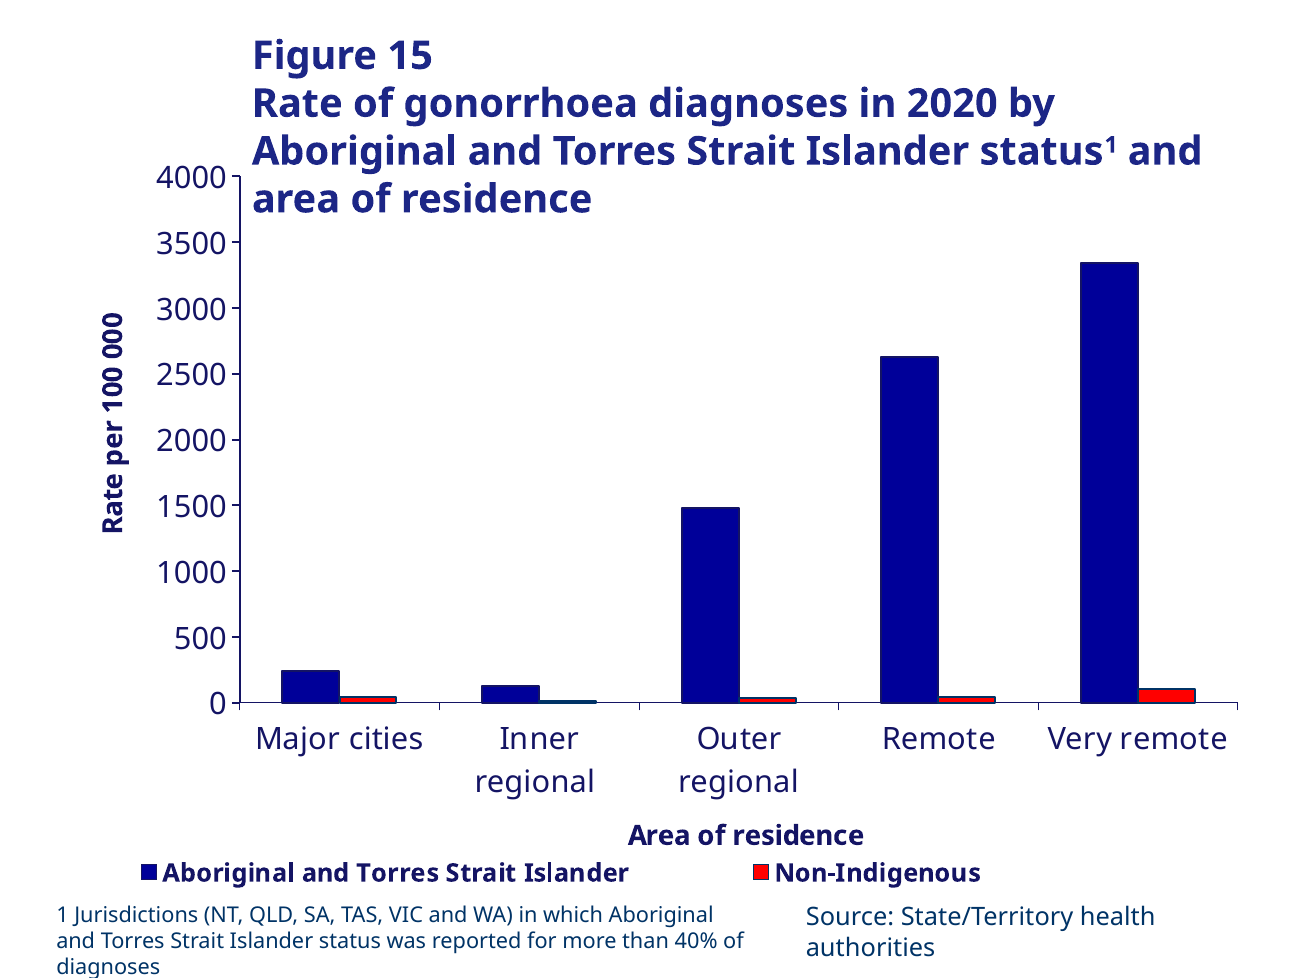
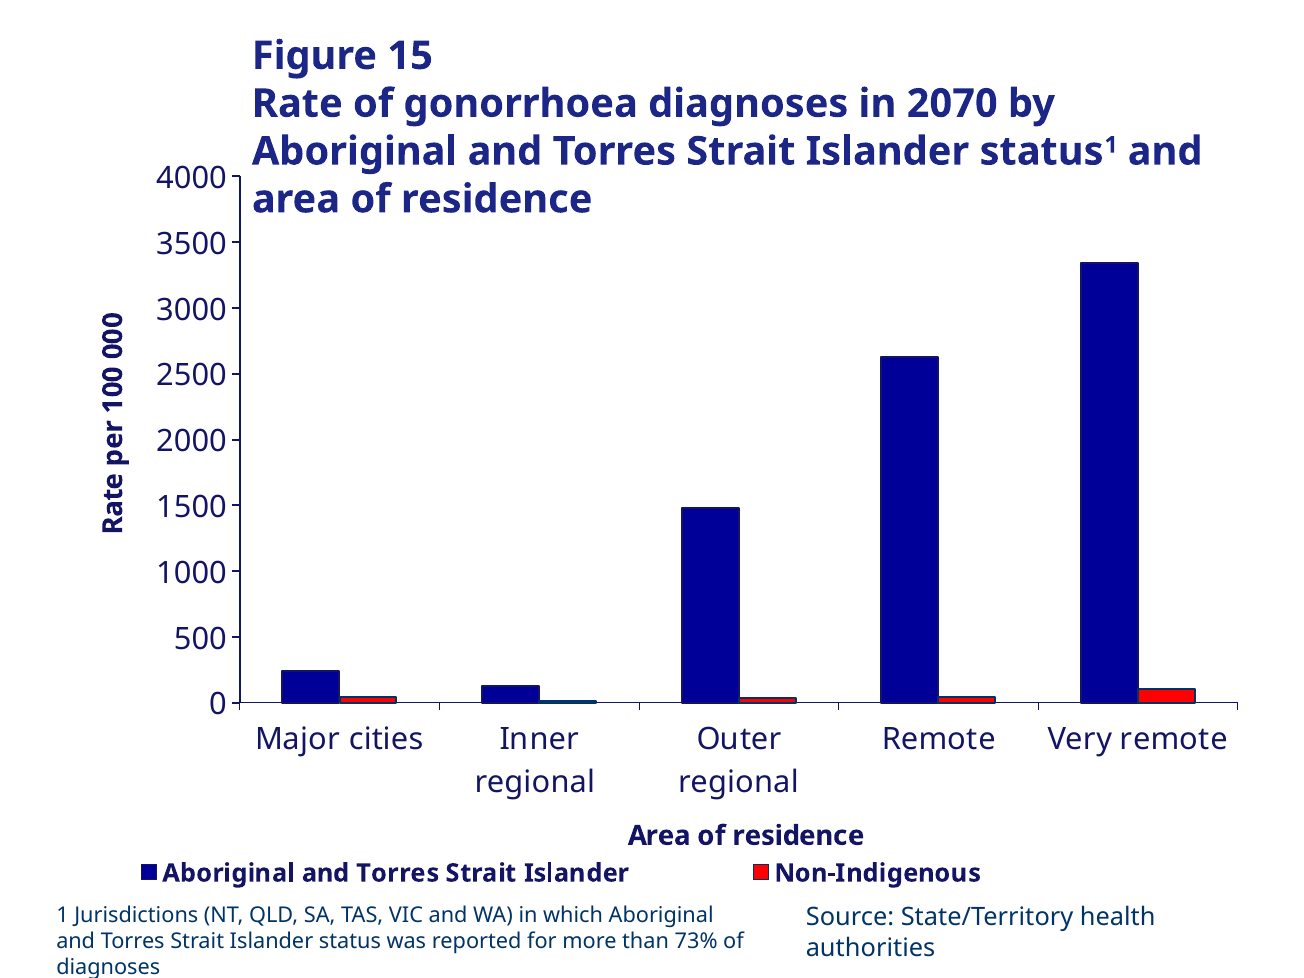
2020: 2020 -> 2070 (952, 104)
40%: 40% -> 73% (696, 942)
